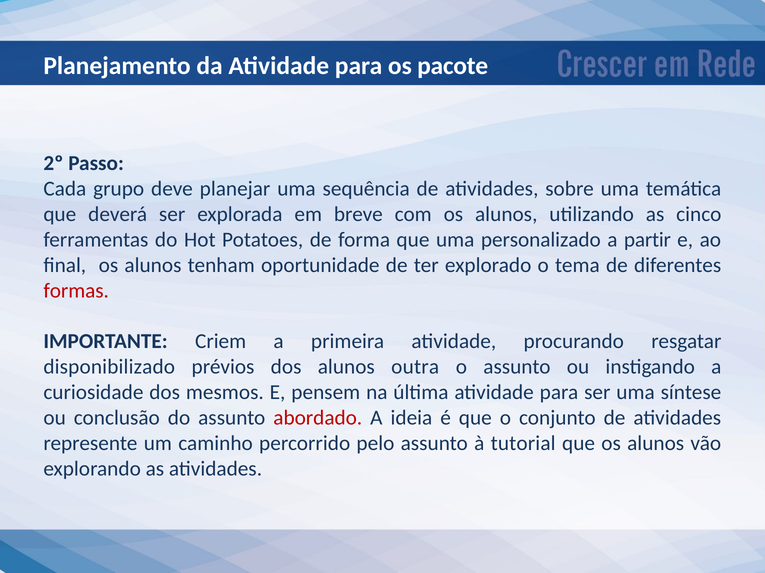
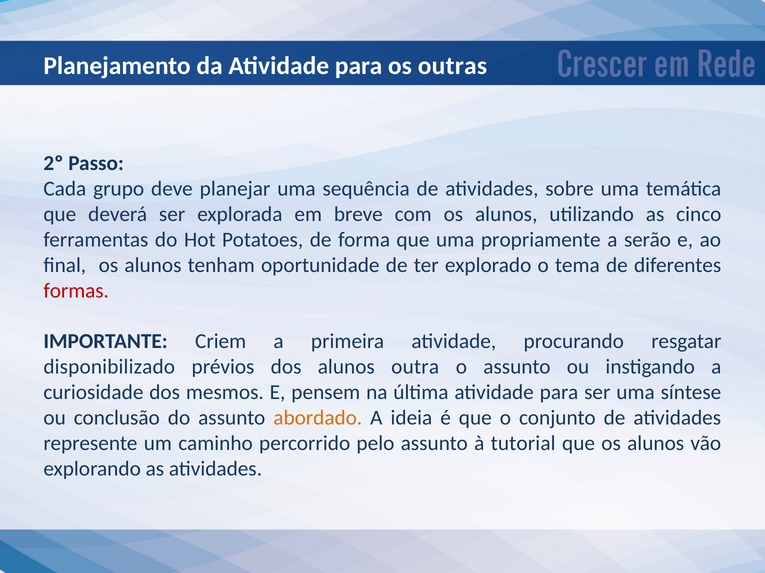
pacote: pacote -> outras (452, 66)
personalizado: personalizado -> propriamente (541, 240)
partir: partir -> serão (647, 240)
abordado colour: red -> orange (318, 418)
